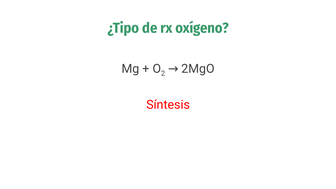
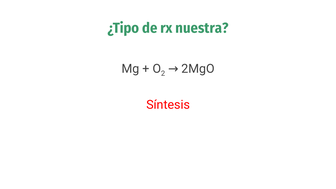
oxígeno: oxígeno -> nuestra (202, 28)
